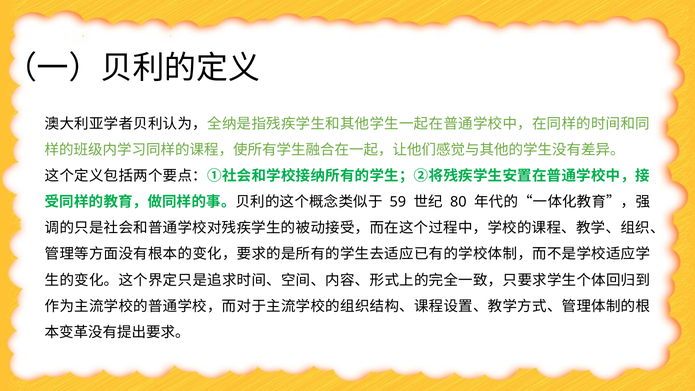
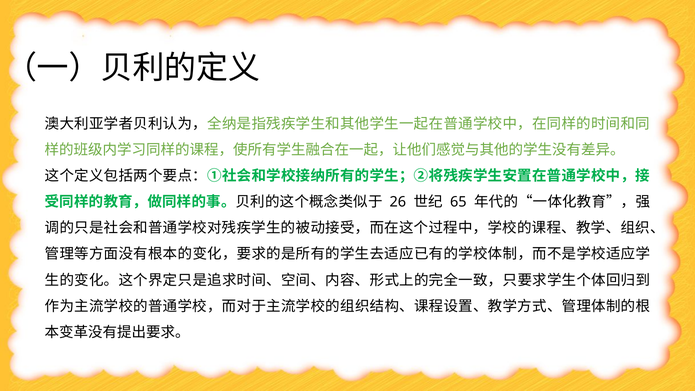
59: 59 -> 26 (398, 202)
80: 80 -> 65 (458, 202)
